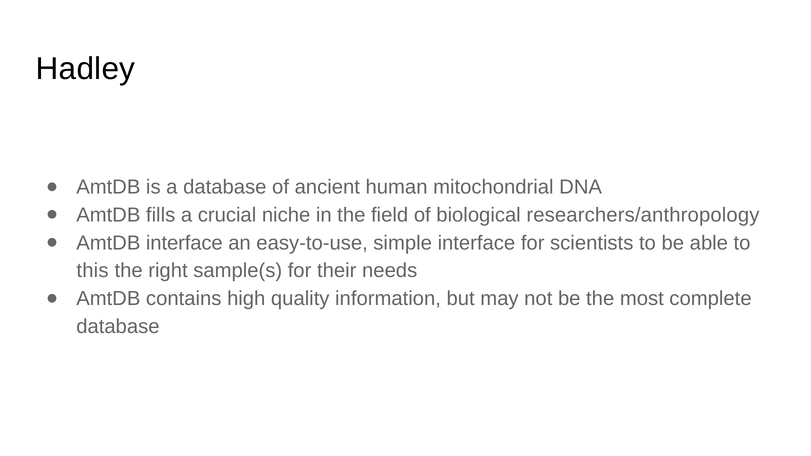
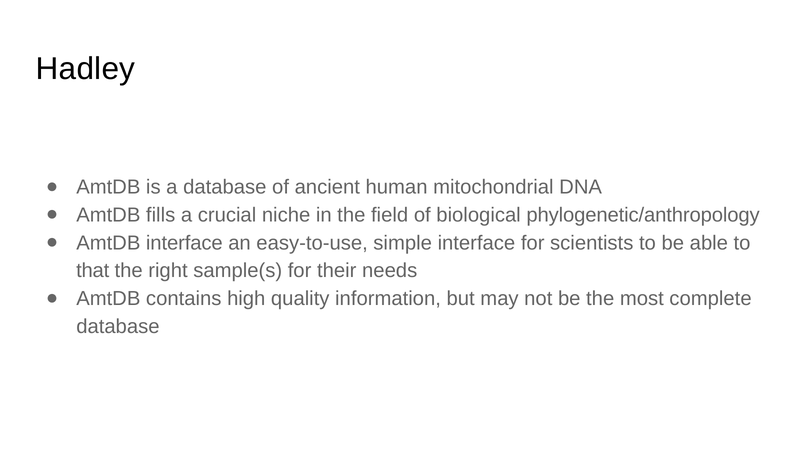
researchers/anthropology: researchers/anthropology -> phylogenetic/anthropology (643, 215)
this: this -> that (93, 271)
